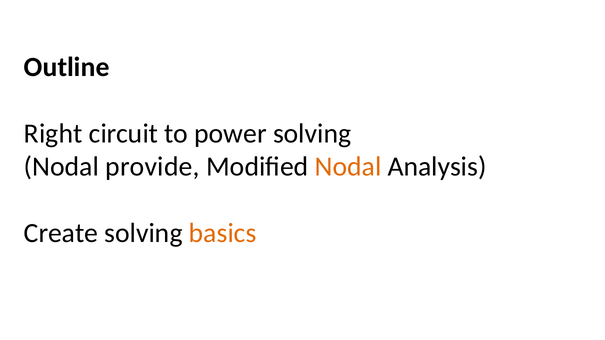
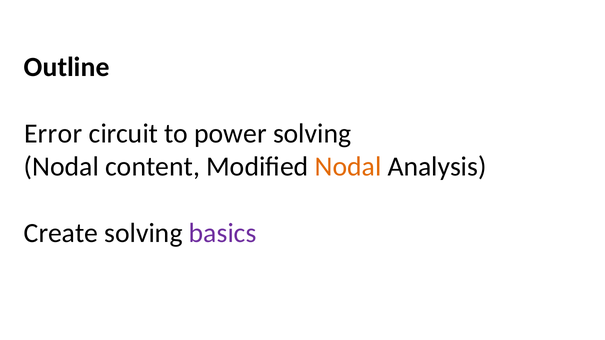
Right: Right -> Error (53, 134)
provide: provide -> content (153, 167)
basics colour: orange -> purple (223, 233)
